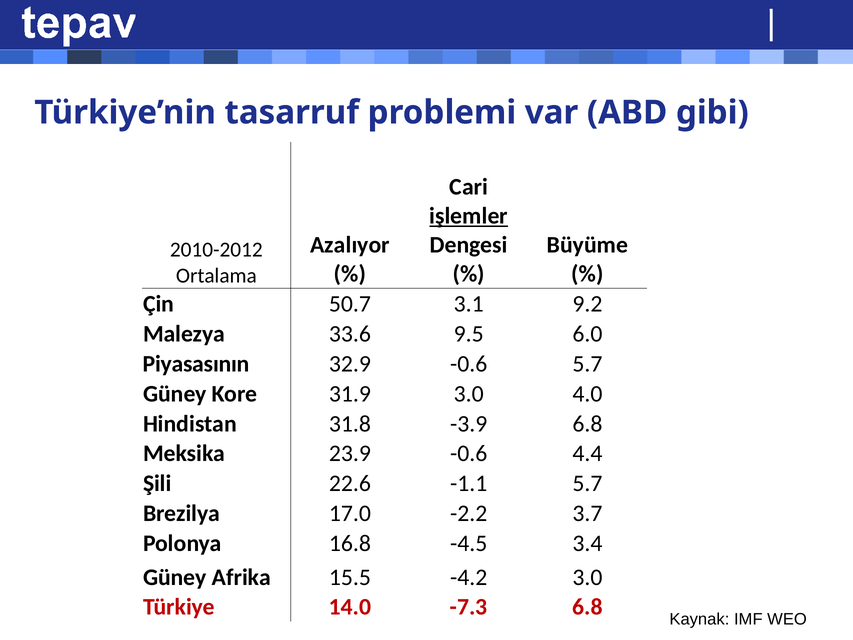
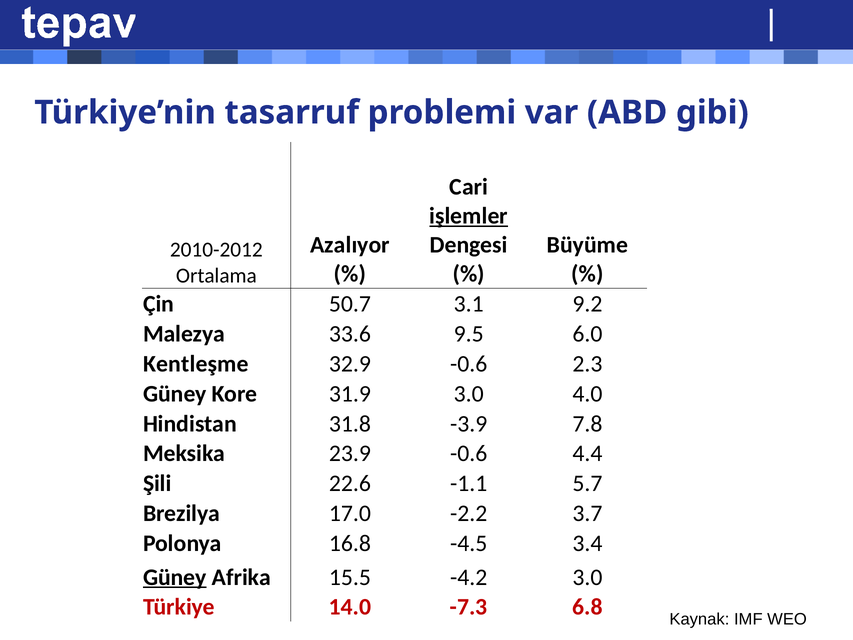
Piyasasının: Piyasasının -> Kentleşme (196, 364)
-0.6 5.7: 5.7 -> 2.3 (587, 364)
-3.9 6.8: 6.8 -> 7.8 (587, 424)
Güney underline: none -> present (175, 577)
